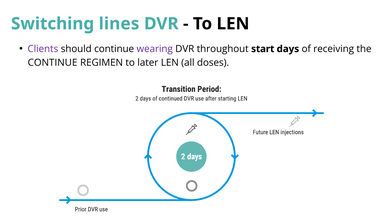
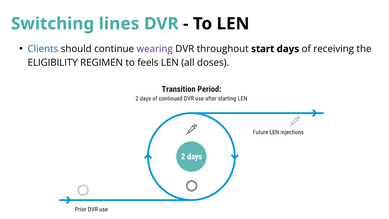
Clients colour: purple -> blue (43, 49)
CONTINUE: CONTINUE -> ELIGIBILITY (53, 63)
later: later -> feels (148, 63)
